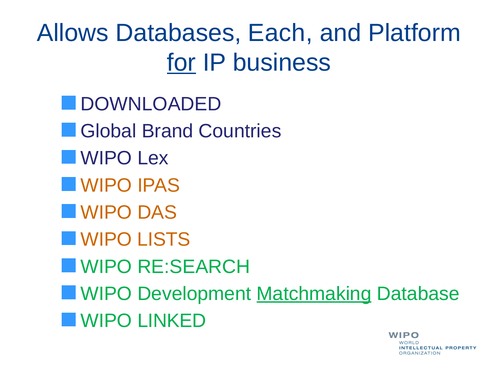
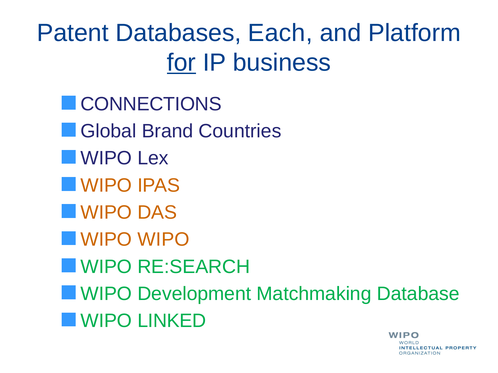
Allows: Allows -> Patent (73, 33)
DOWNLOADED: DOWNLOADED -> CONNECTIONS (151, 104)
LISTS: LISTS -> WIPO (164, 240)
Matchmaking underline: present -> none (314, 294)
